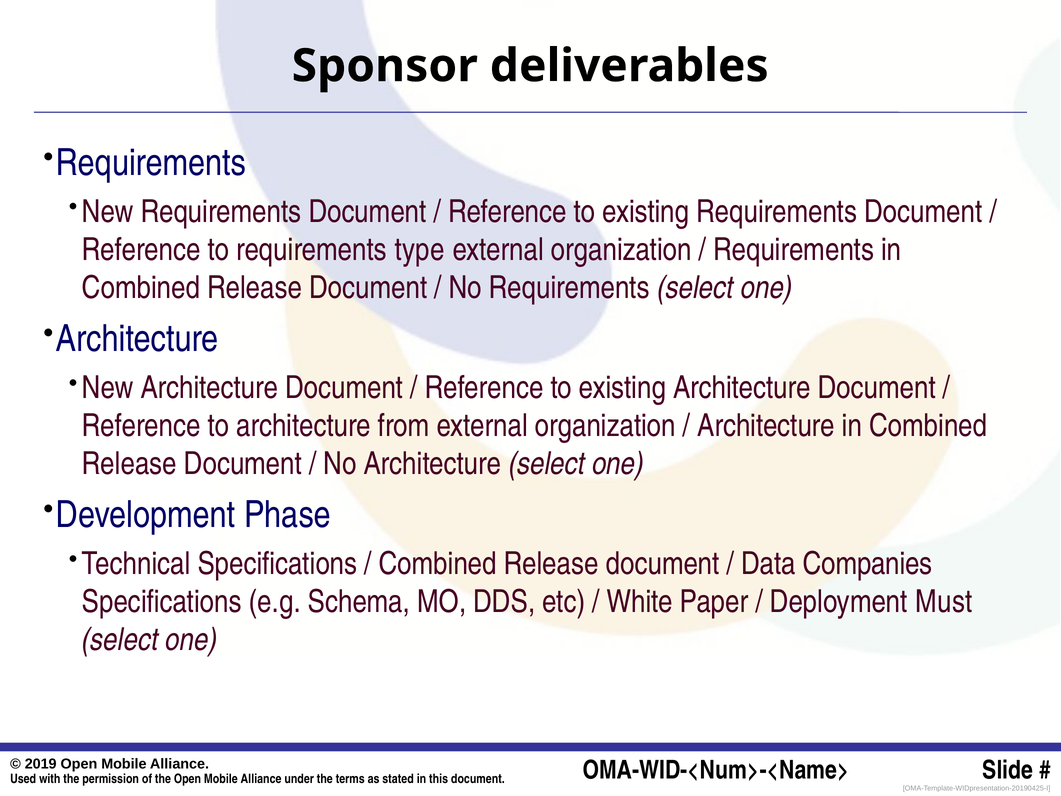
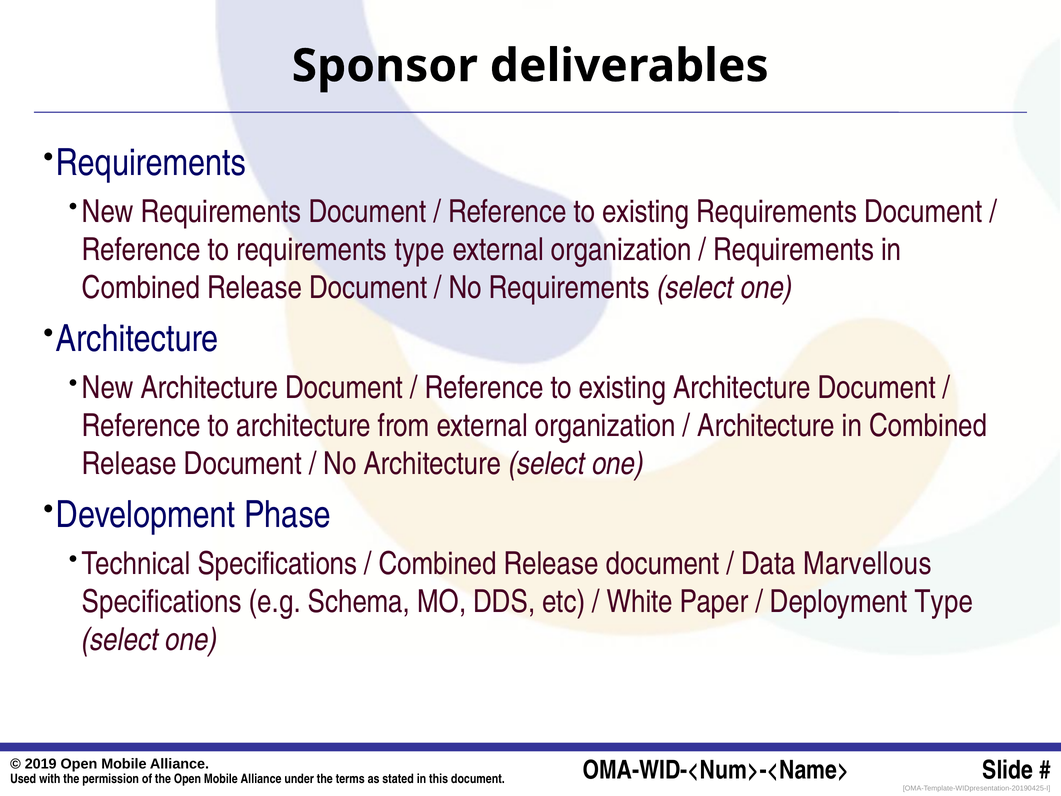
Companies: Companies -> Marvellous (867, 564)
Deployment Must: Must -> Type (944, 602)
